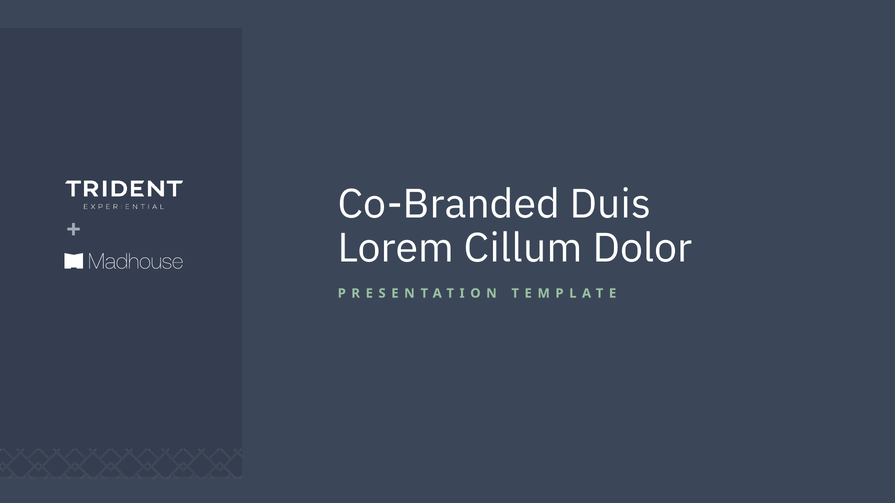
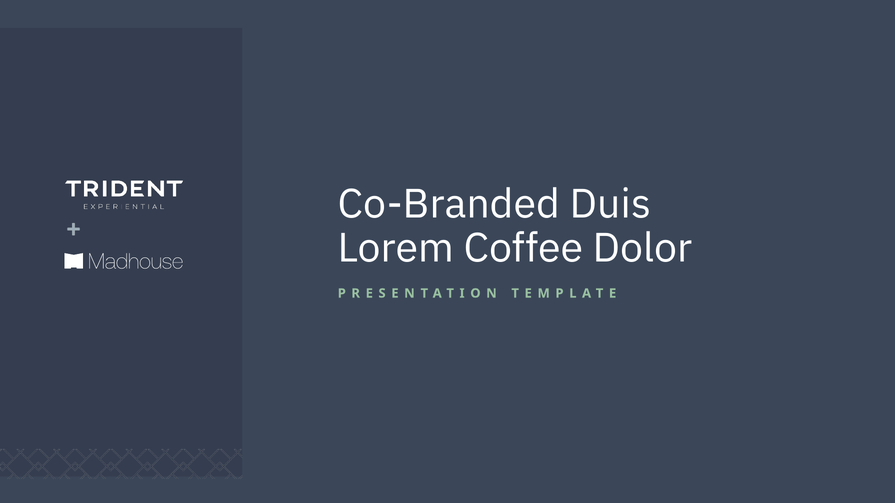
Cillum: Cillum -> Coffee (523, 248)
